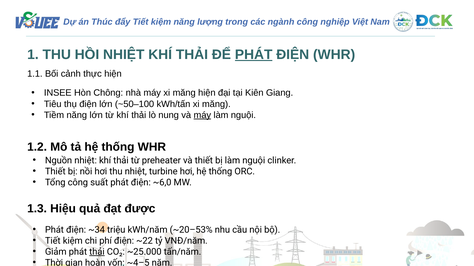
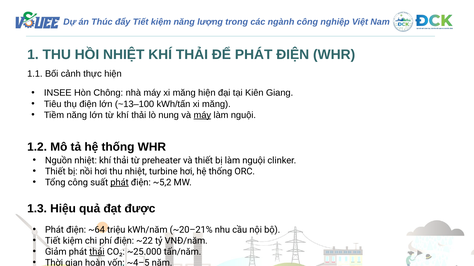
PHÁT underline: present -> none (254, 55)
~50–100: ~50–100 -> ~13–100 (135, 104)
phát underline: none -> present (119, 183)
~6,0: ~6,0 -> ~5,2 (162, 183)
~34: ~34 -> ~64 (97, 230)
~20–53%: ~20–53% -> ~20–21% (191, 230)
